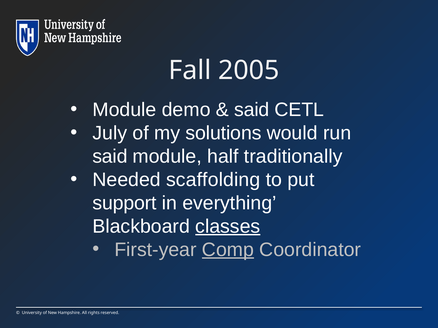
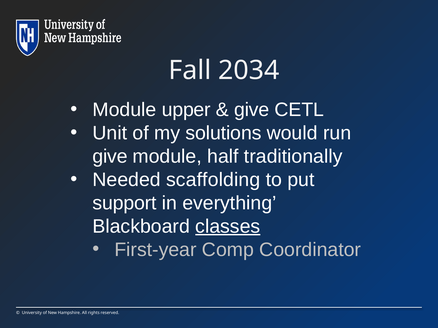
2005: 2005 -> 2034 (249, 70)
demo: demo -> upper (186, 110)
said: said -> give (252, 110)
July: July -> Unit (110, 133)
said: said -> give (110, 157)
Comp underline: present -> none (228, 250)
